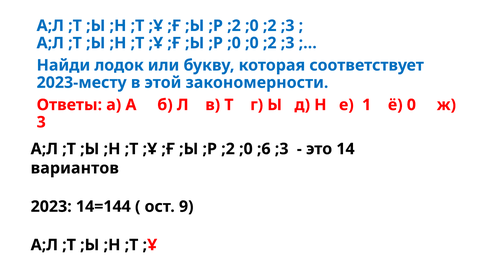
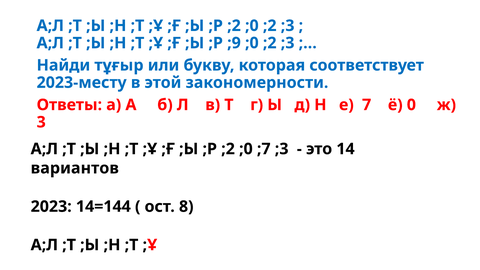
;Р ;0: ;0 -> ;9 (234, 43)
лодок: лодок -> тұғыр (119, 65)
1: 1 -> 7 (367, 105)
;6: ;6 -> ;7 (264, 149)
9: 9 -> 8 (186, 207)
